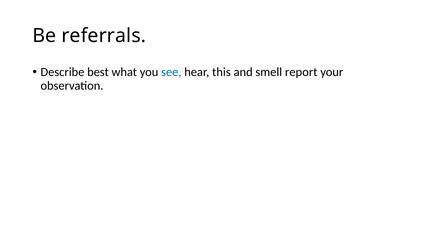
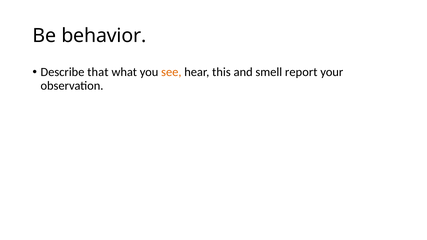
referrals: referrals -> behavior (104, 36)
best: best -> that (98, 72)
see colour: blue -> orange (171, 72)
